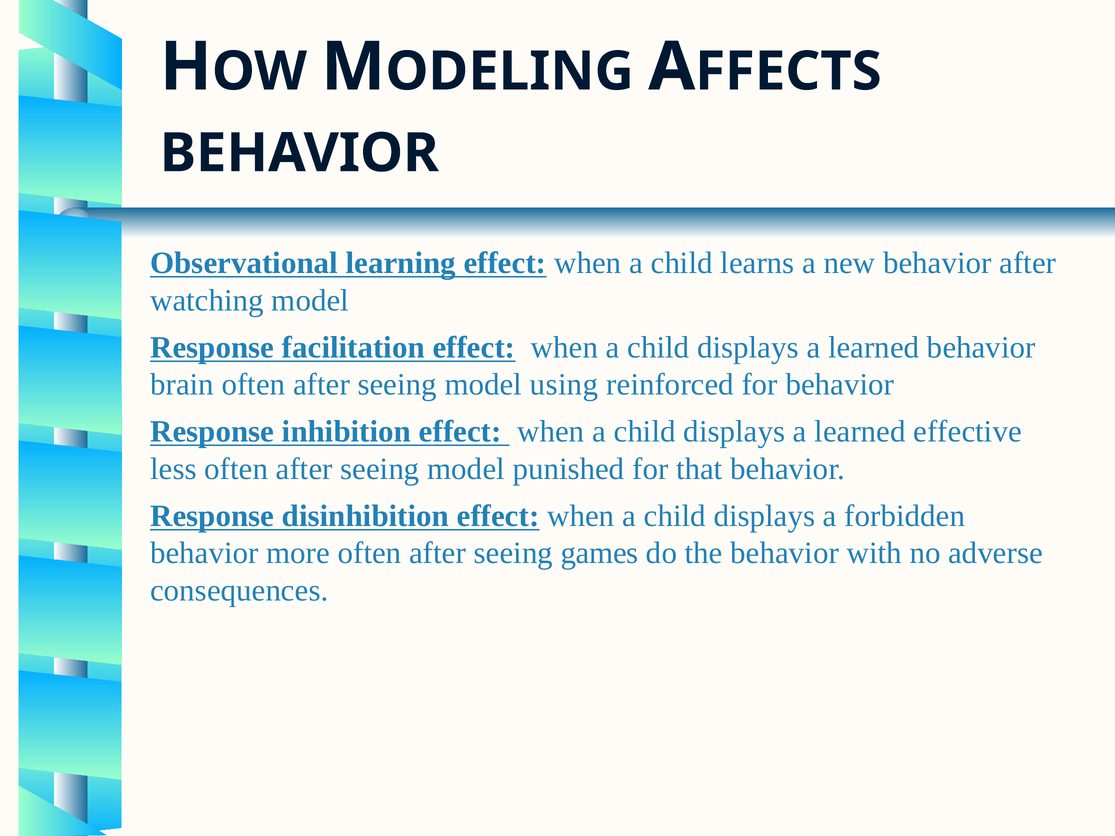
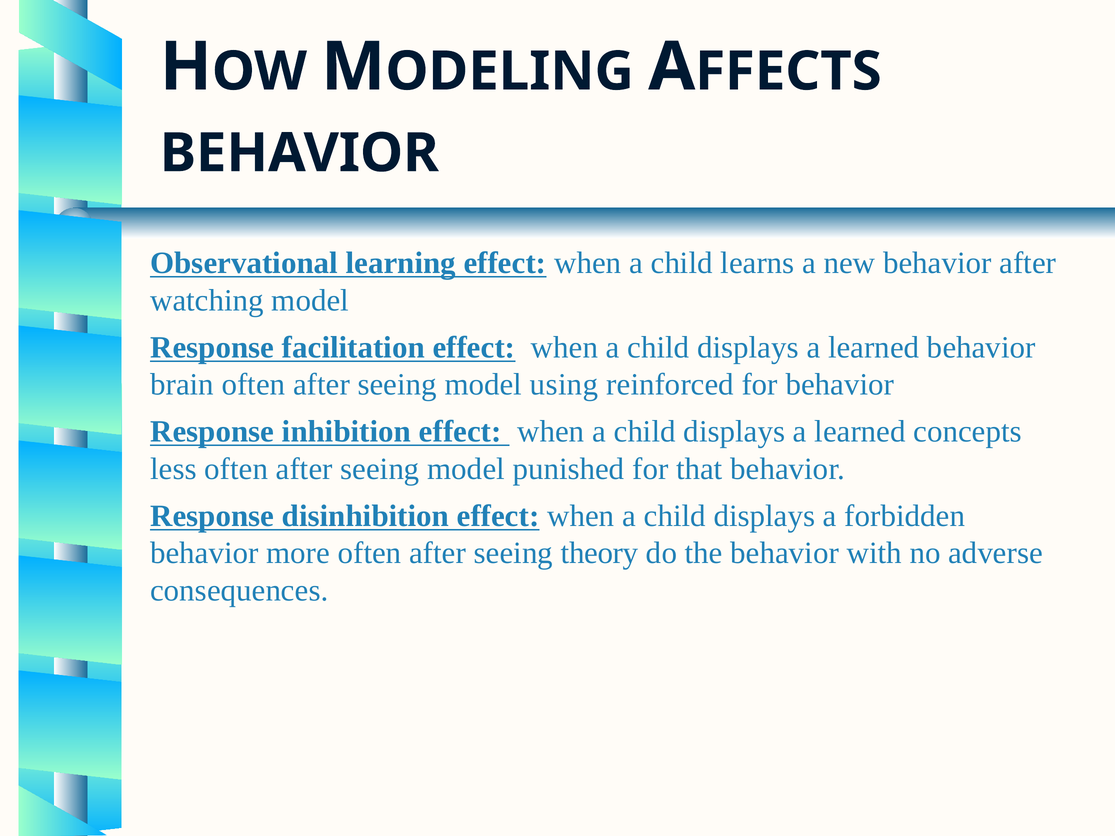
effective: effective -> concepts (968, 432)
games: games -> theory (600, 553)
